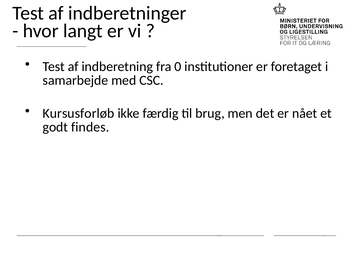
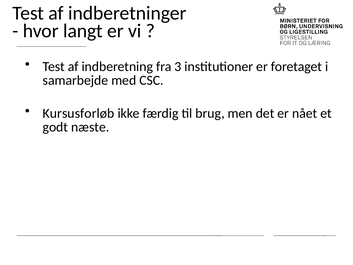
0: 0 -> 3 (178, 67)
findes: findes -> næste (90, 127)
